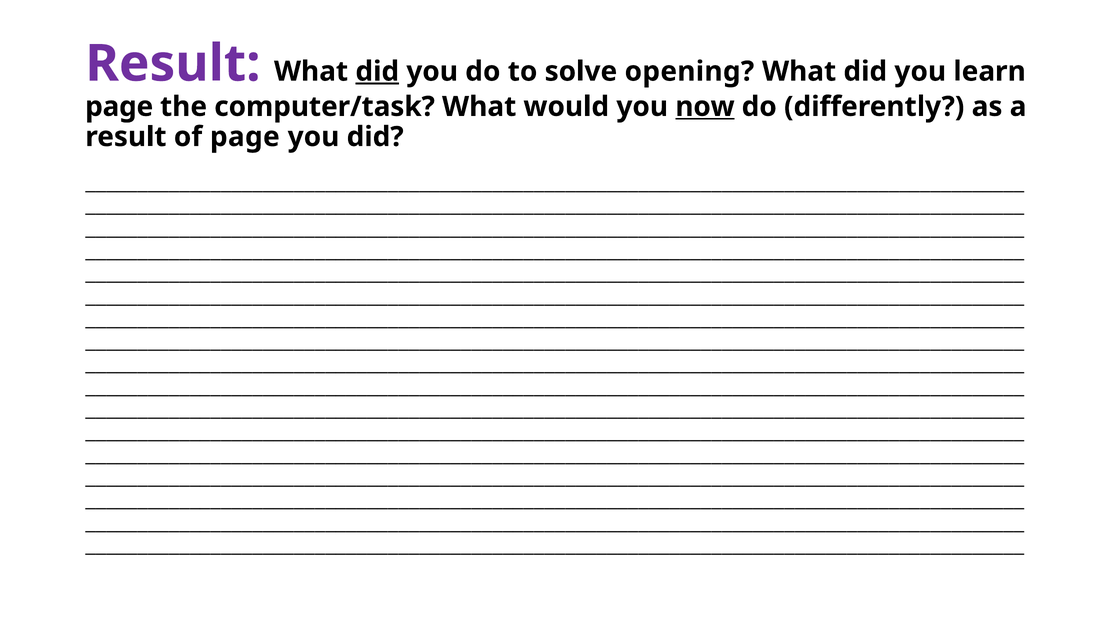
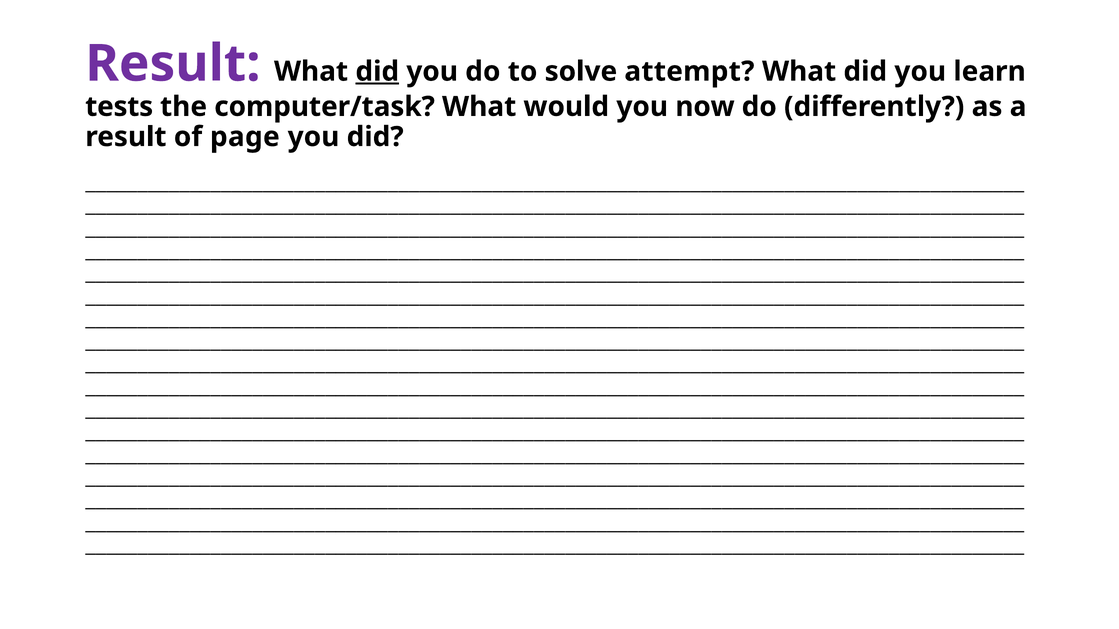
opening: opening -> attempt (689, 71)
page: page -> tests (119, 107)
now underline: present -> none (705, 107)
